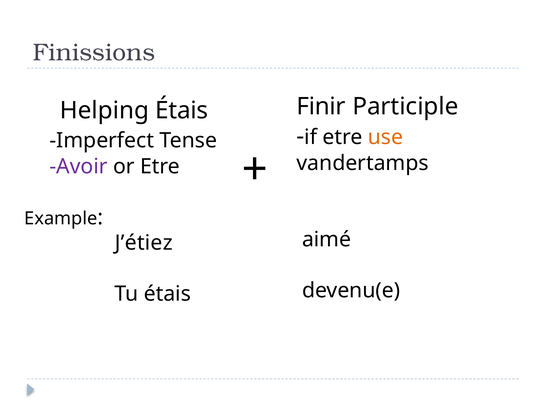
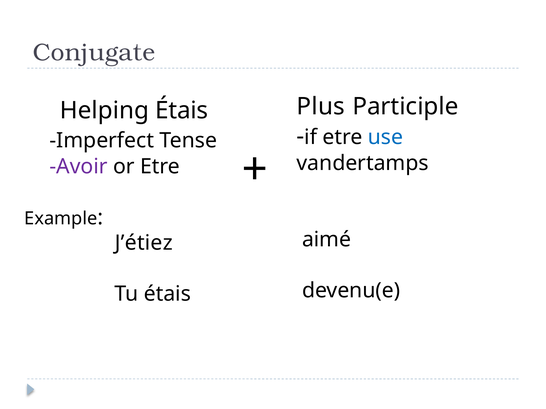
Finissions: Finissions -> Conjugate (94, 53)
Finir: Finir -> Plus (321, 107)
use colour: orange -> blue (386, 137)
